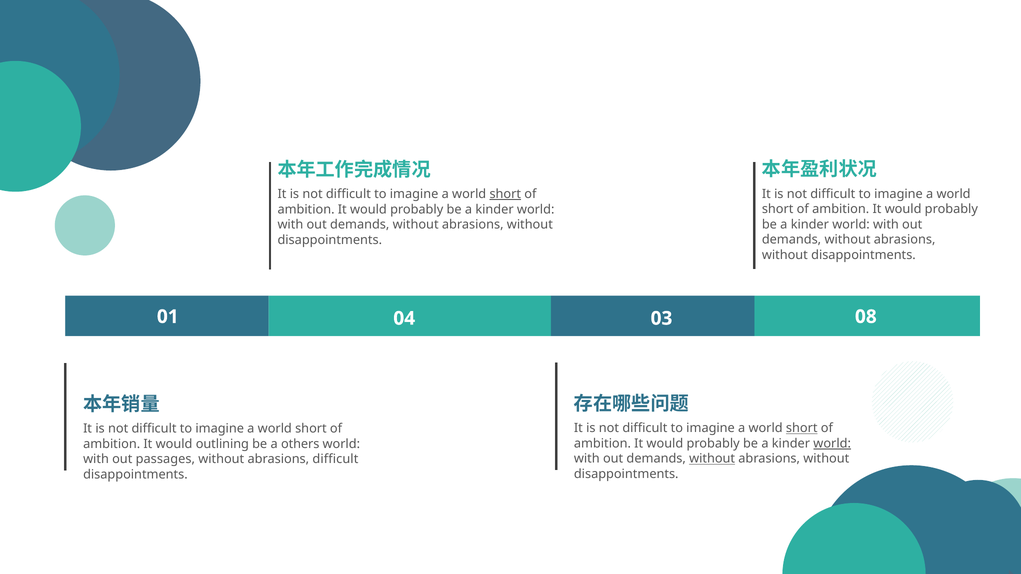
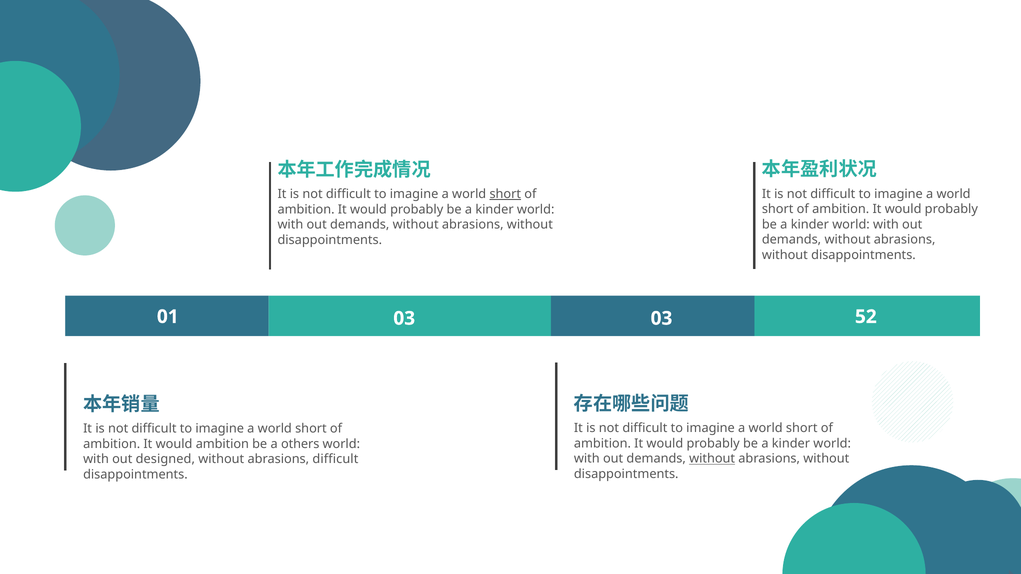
01 04: 04 -> 03 (404, 319)
08: 08 -> 52 (866, 317)
short underline: present -> none (802, 428)
world underline: present -> none (832, 444)
would outlining: outlining -> ambition (222, 444)
passages: passages -> designed (165, 459)
